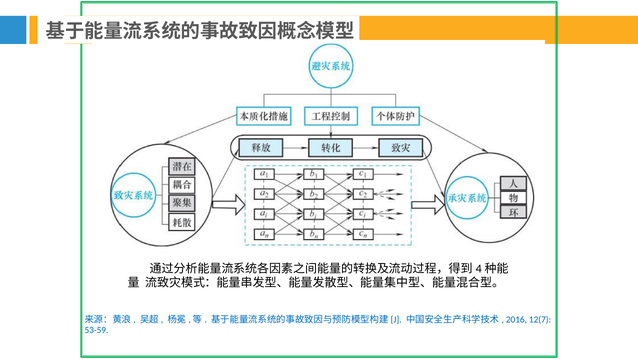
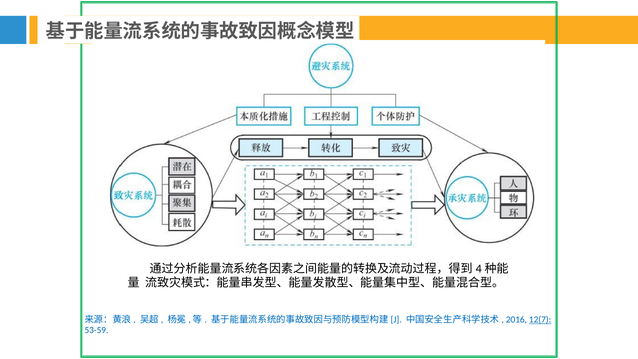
12(7 underline: none -> present (540, 320)
